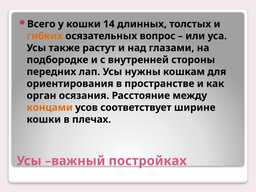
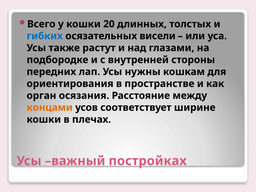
14: 14 -> 20 (109, 24)
гибких colour: orange -> blue (45, 36)
вопрос: вопрос -> висели (158, 36)
